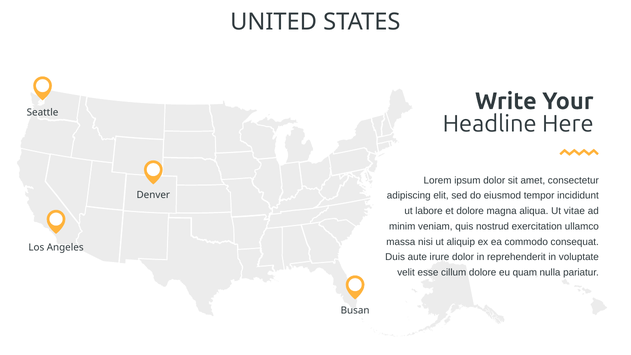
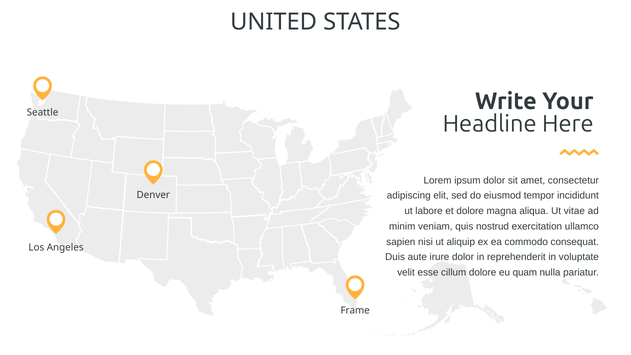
massa: massa -> sapien (401, 242)
Busan: Busan -> Frame (355, 310)
